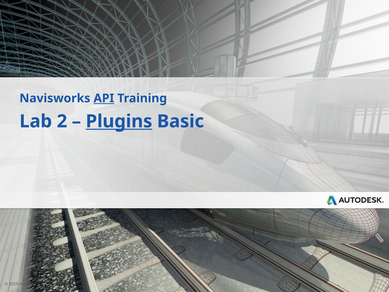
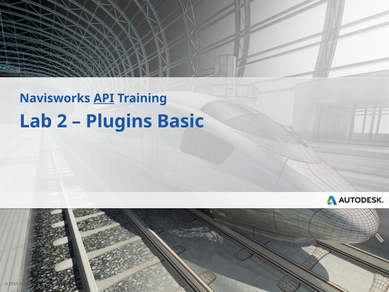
Plugins underline: present -> none (119, 121)
